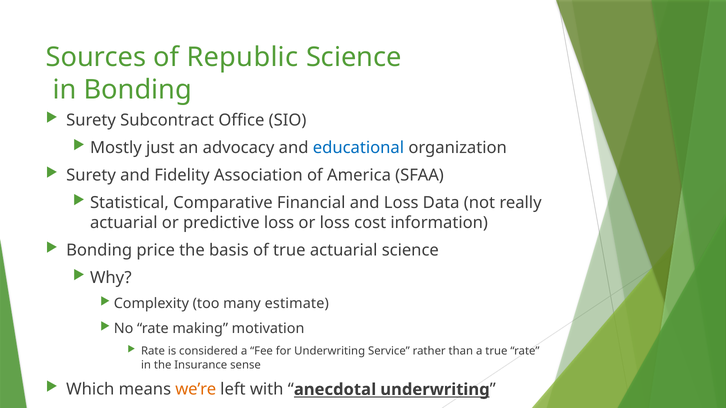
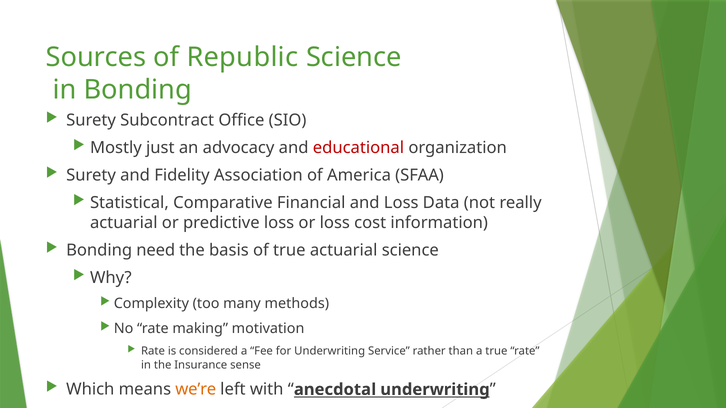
educational colour: blue -> red (358, 148)
price: price -> need (156, 250)
estimate: estimate -> methods (297, 304)
